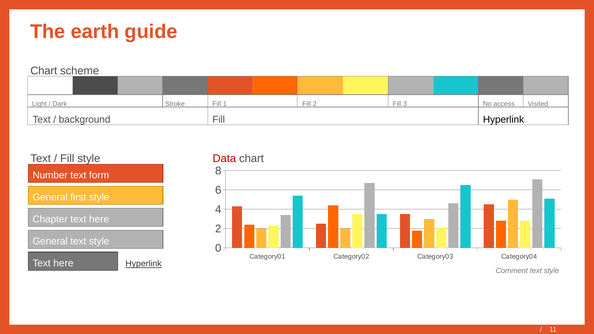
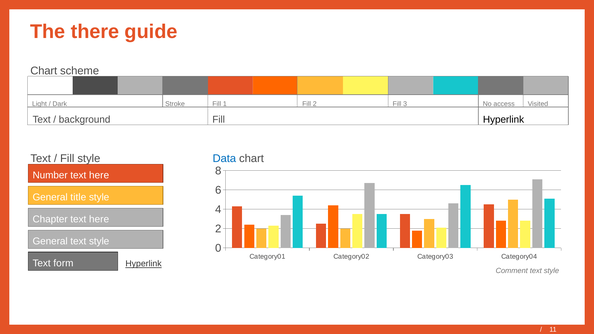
earth: earth -> there (95, 32)
Data colour: red -> blue (224, 159)
form: form -> here (99, 175)
first: first -> title (78, 197)
here: here -> form (63, 263)
